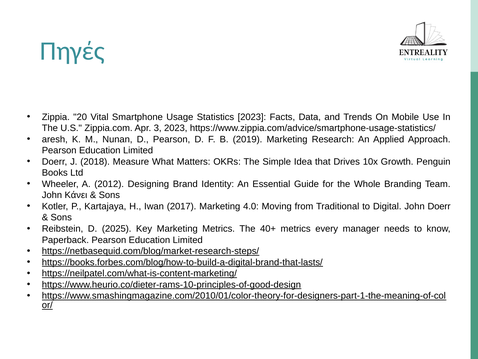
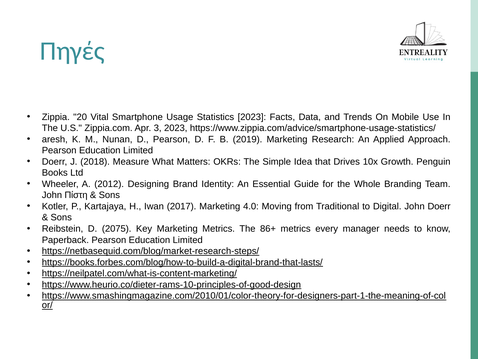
Κάνει: Κάνει -> Πίστη (76, 195)
2025: 2025 -> 2075 (117, 228)
40+: 40+ -> 86+ (268, 228)
